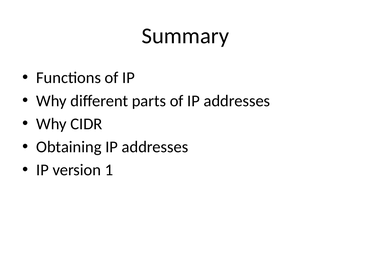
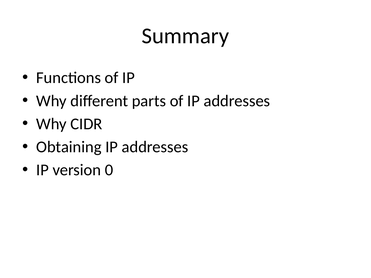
1: 1 -> 0 (109, 170)
